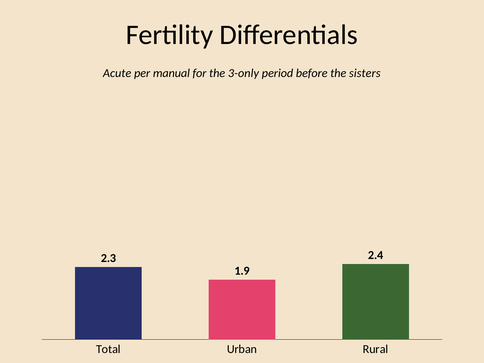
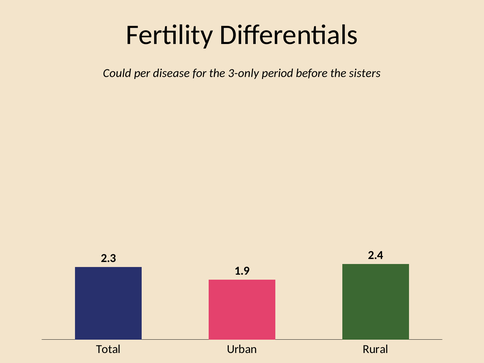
Acute: Acute -> Could (117, 73)
manual: manual -> disease (171, 73)
